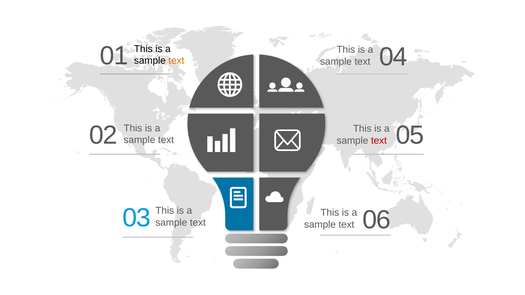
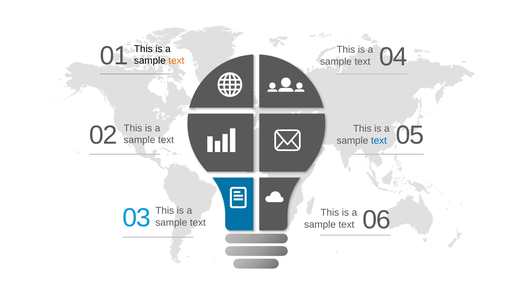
text colour: red -> blue (379, 141)
